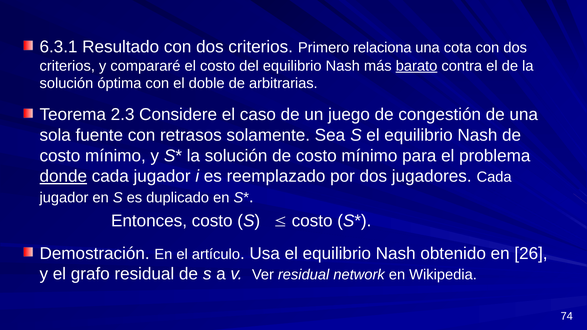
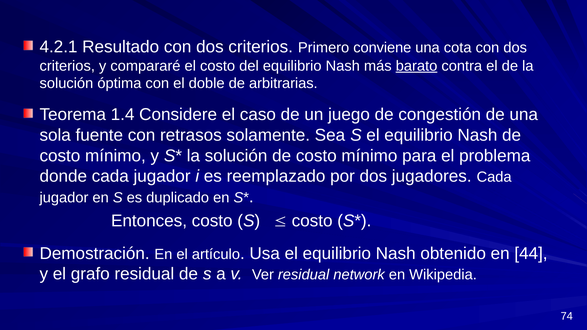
6.3.1: 6.3.1 -> 4.2.1 (59, 47)
relaciona: relaciona -> conviene (382, 48)
2.3: 2.3 -> 1.4 (123, 115)
donde underline: present -> none (63, 176)
26: 26 -> 44 (531, 254)
